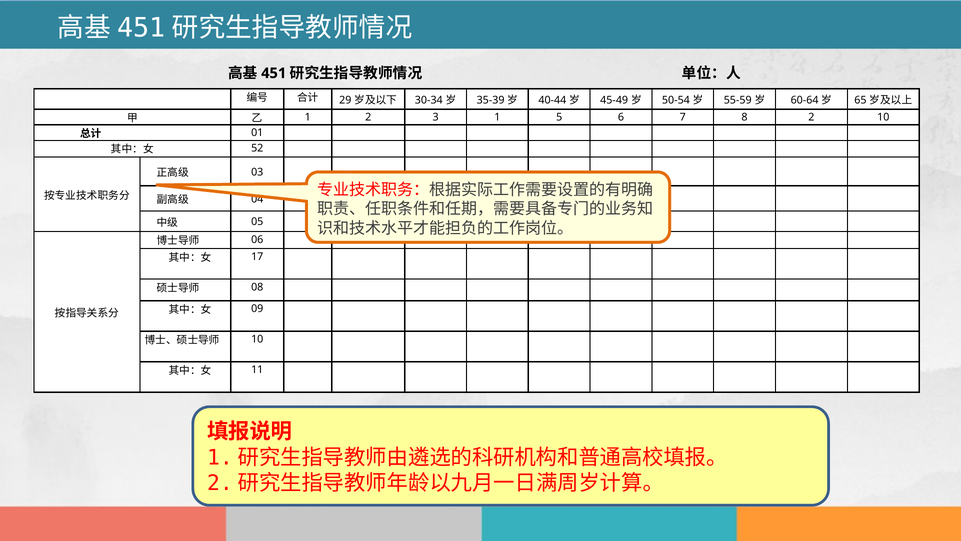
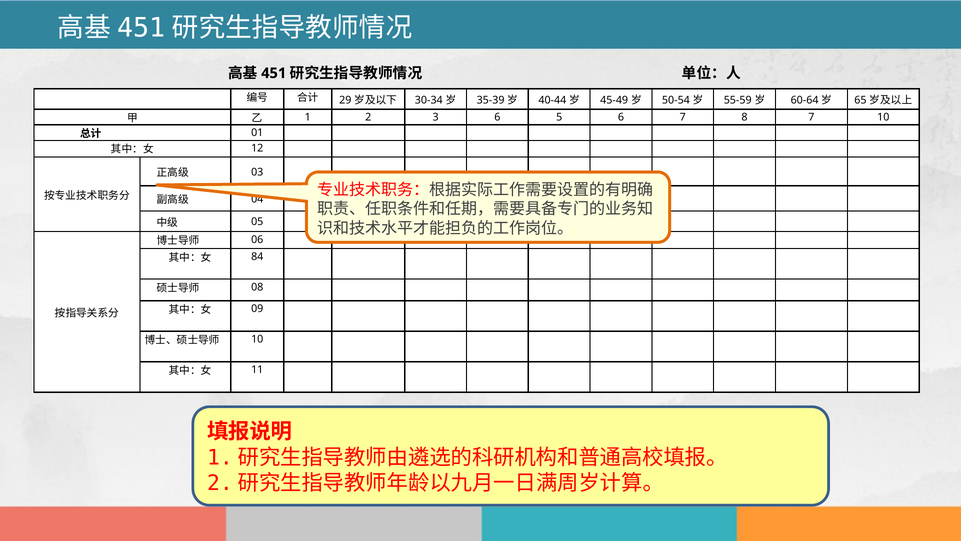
3 1: 1 -> 6 (497, 117)
8 2: 2 -> 7 (811, 117)
52: 52 -> 12 (257, 148)
17: 17 -> 84 (257, 256)
